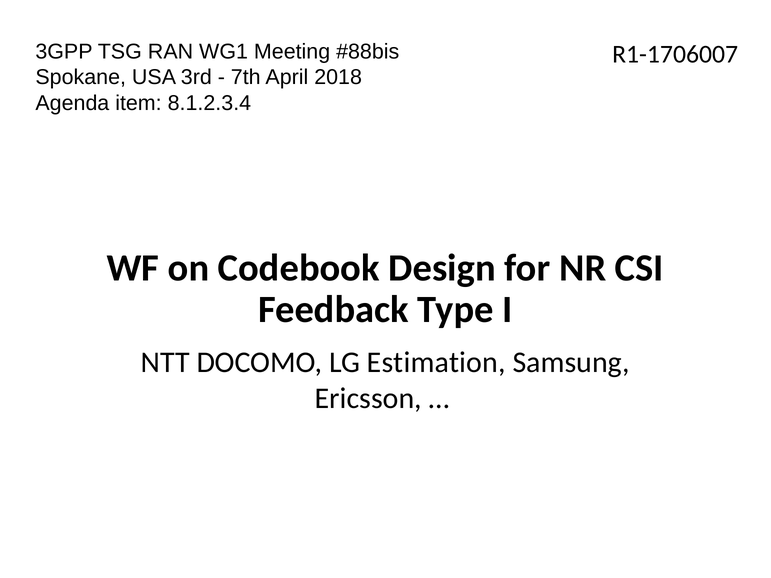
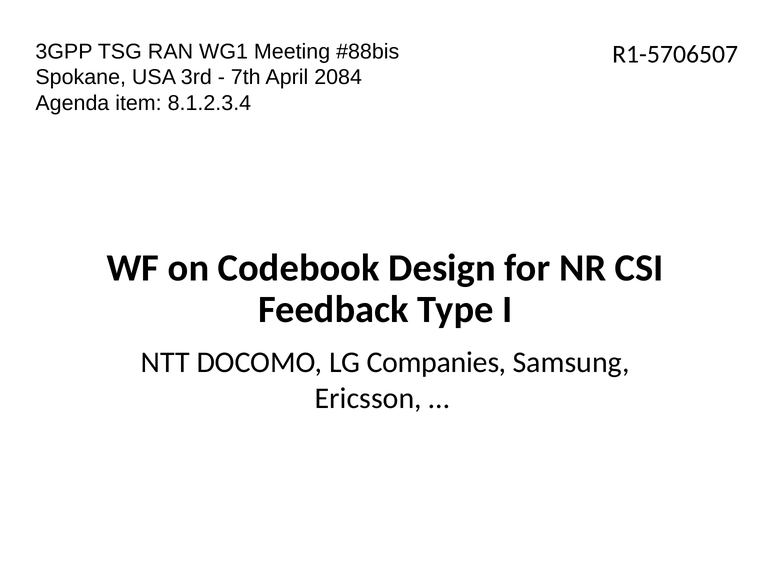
R1-1706007: R1-1706007 -> R1-5706507 (675, 54)
2018: 2018 -> 2084 (338, 77)
Estimation: Estimation -> Companies (436, 363)
